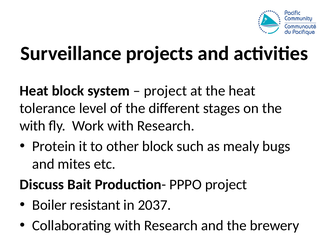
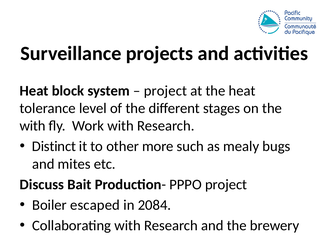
Protein: Protein -> Distinct (54, 146)
other block: block -> more (158, 146)
resistant: resistant -> escaped (95, 205)
2037: 2037 -> 2084 (154, 205)
